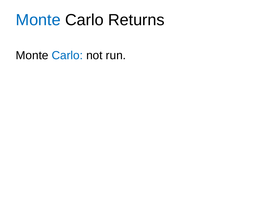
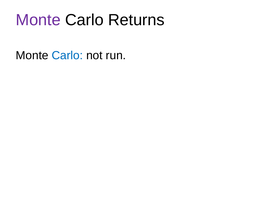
Monte colour: blue -> purple (38, 20)
